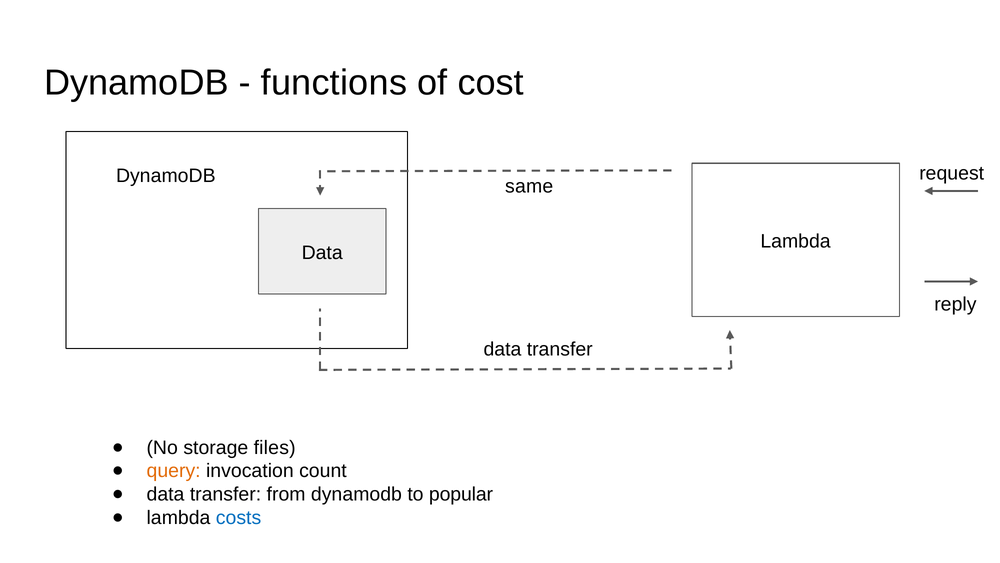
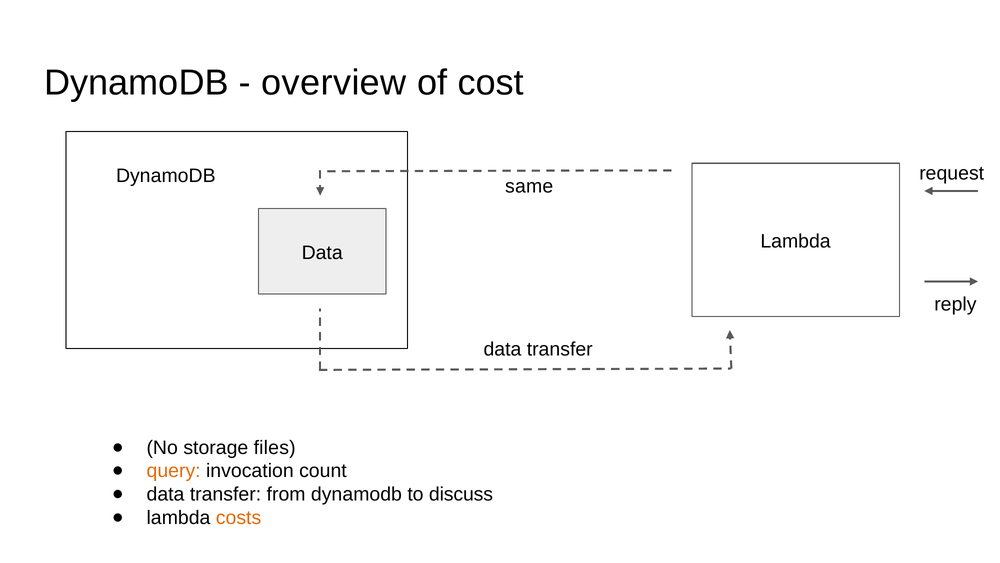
functions: functions -> overview (334, 83)
popular: popular -> discuss (461, 494)
costs colour: blue -> orange (239, 517)
